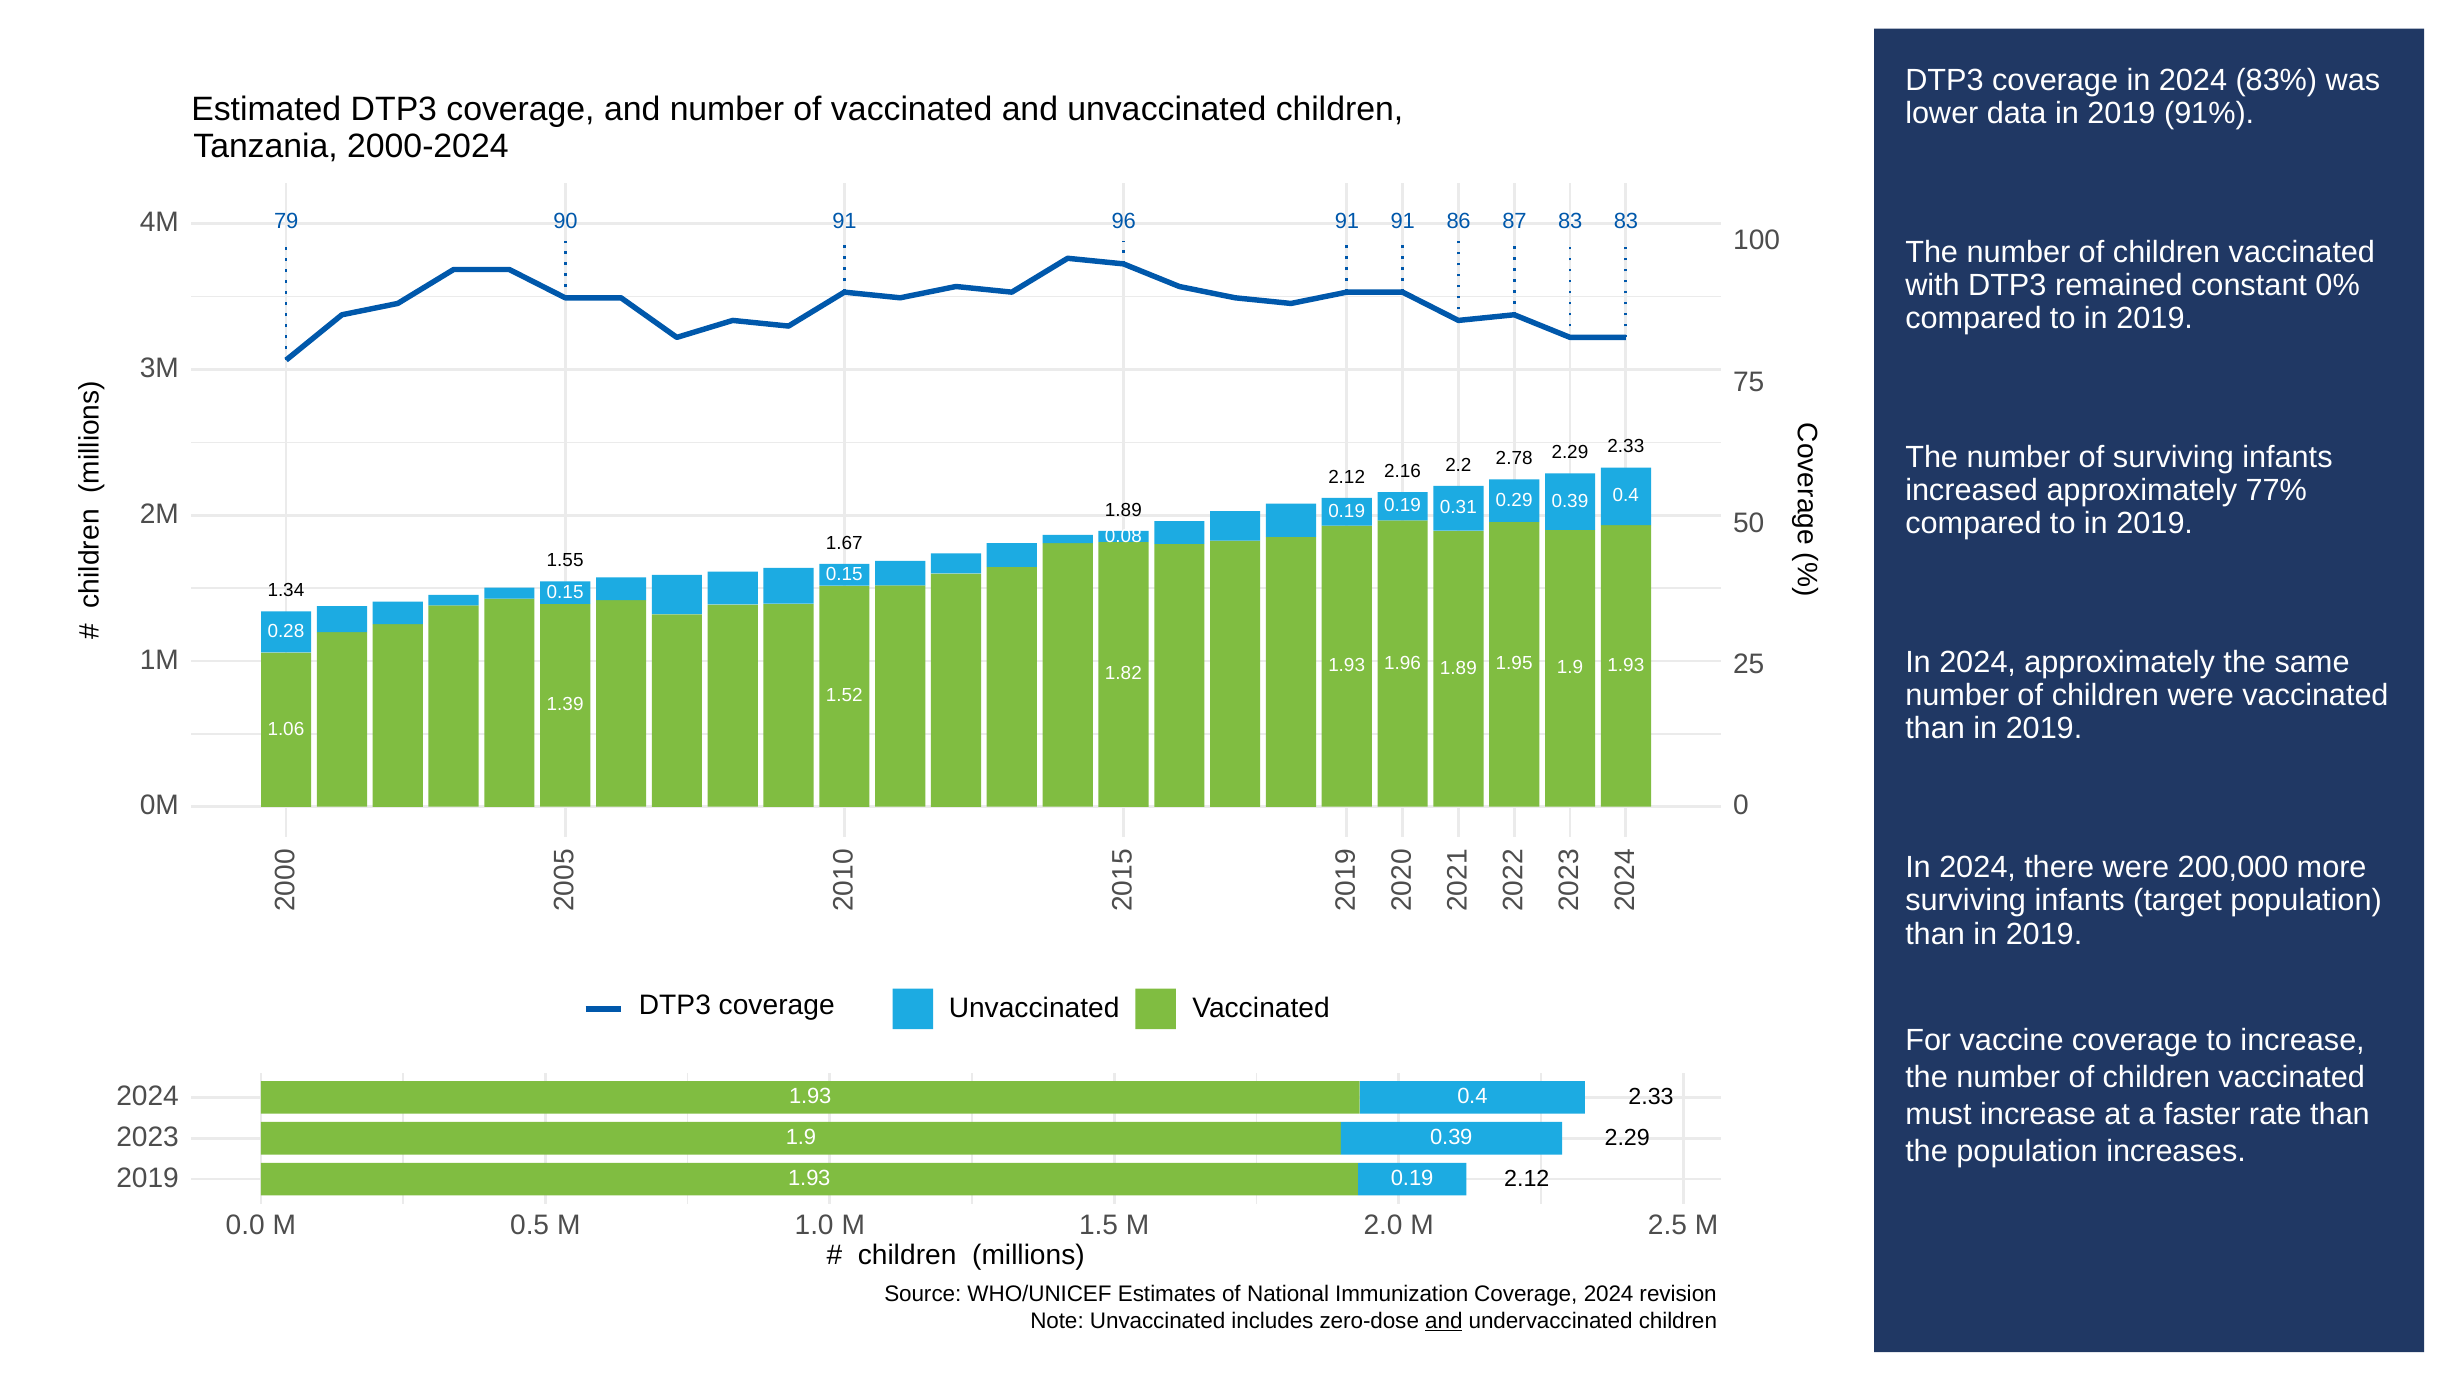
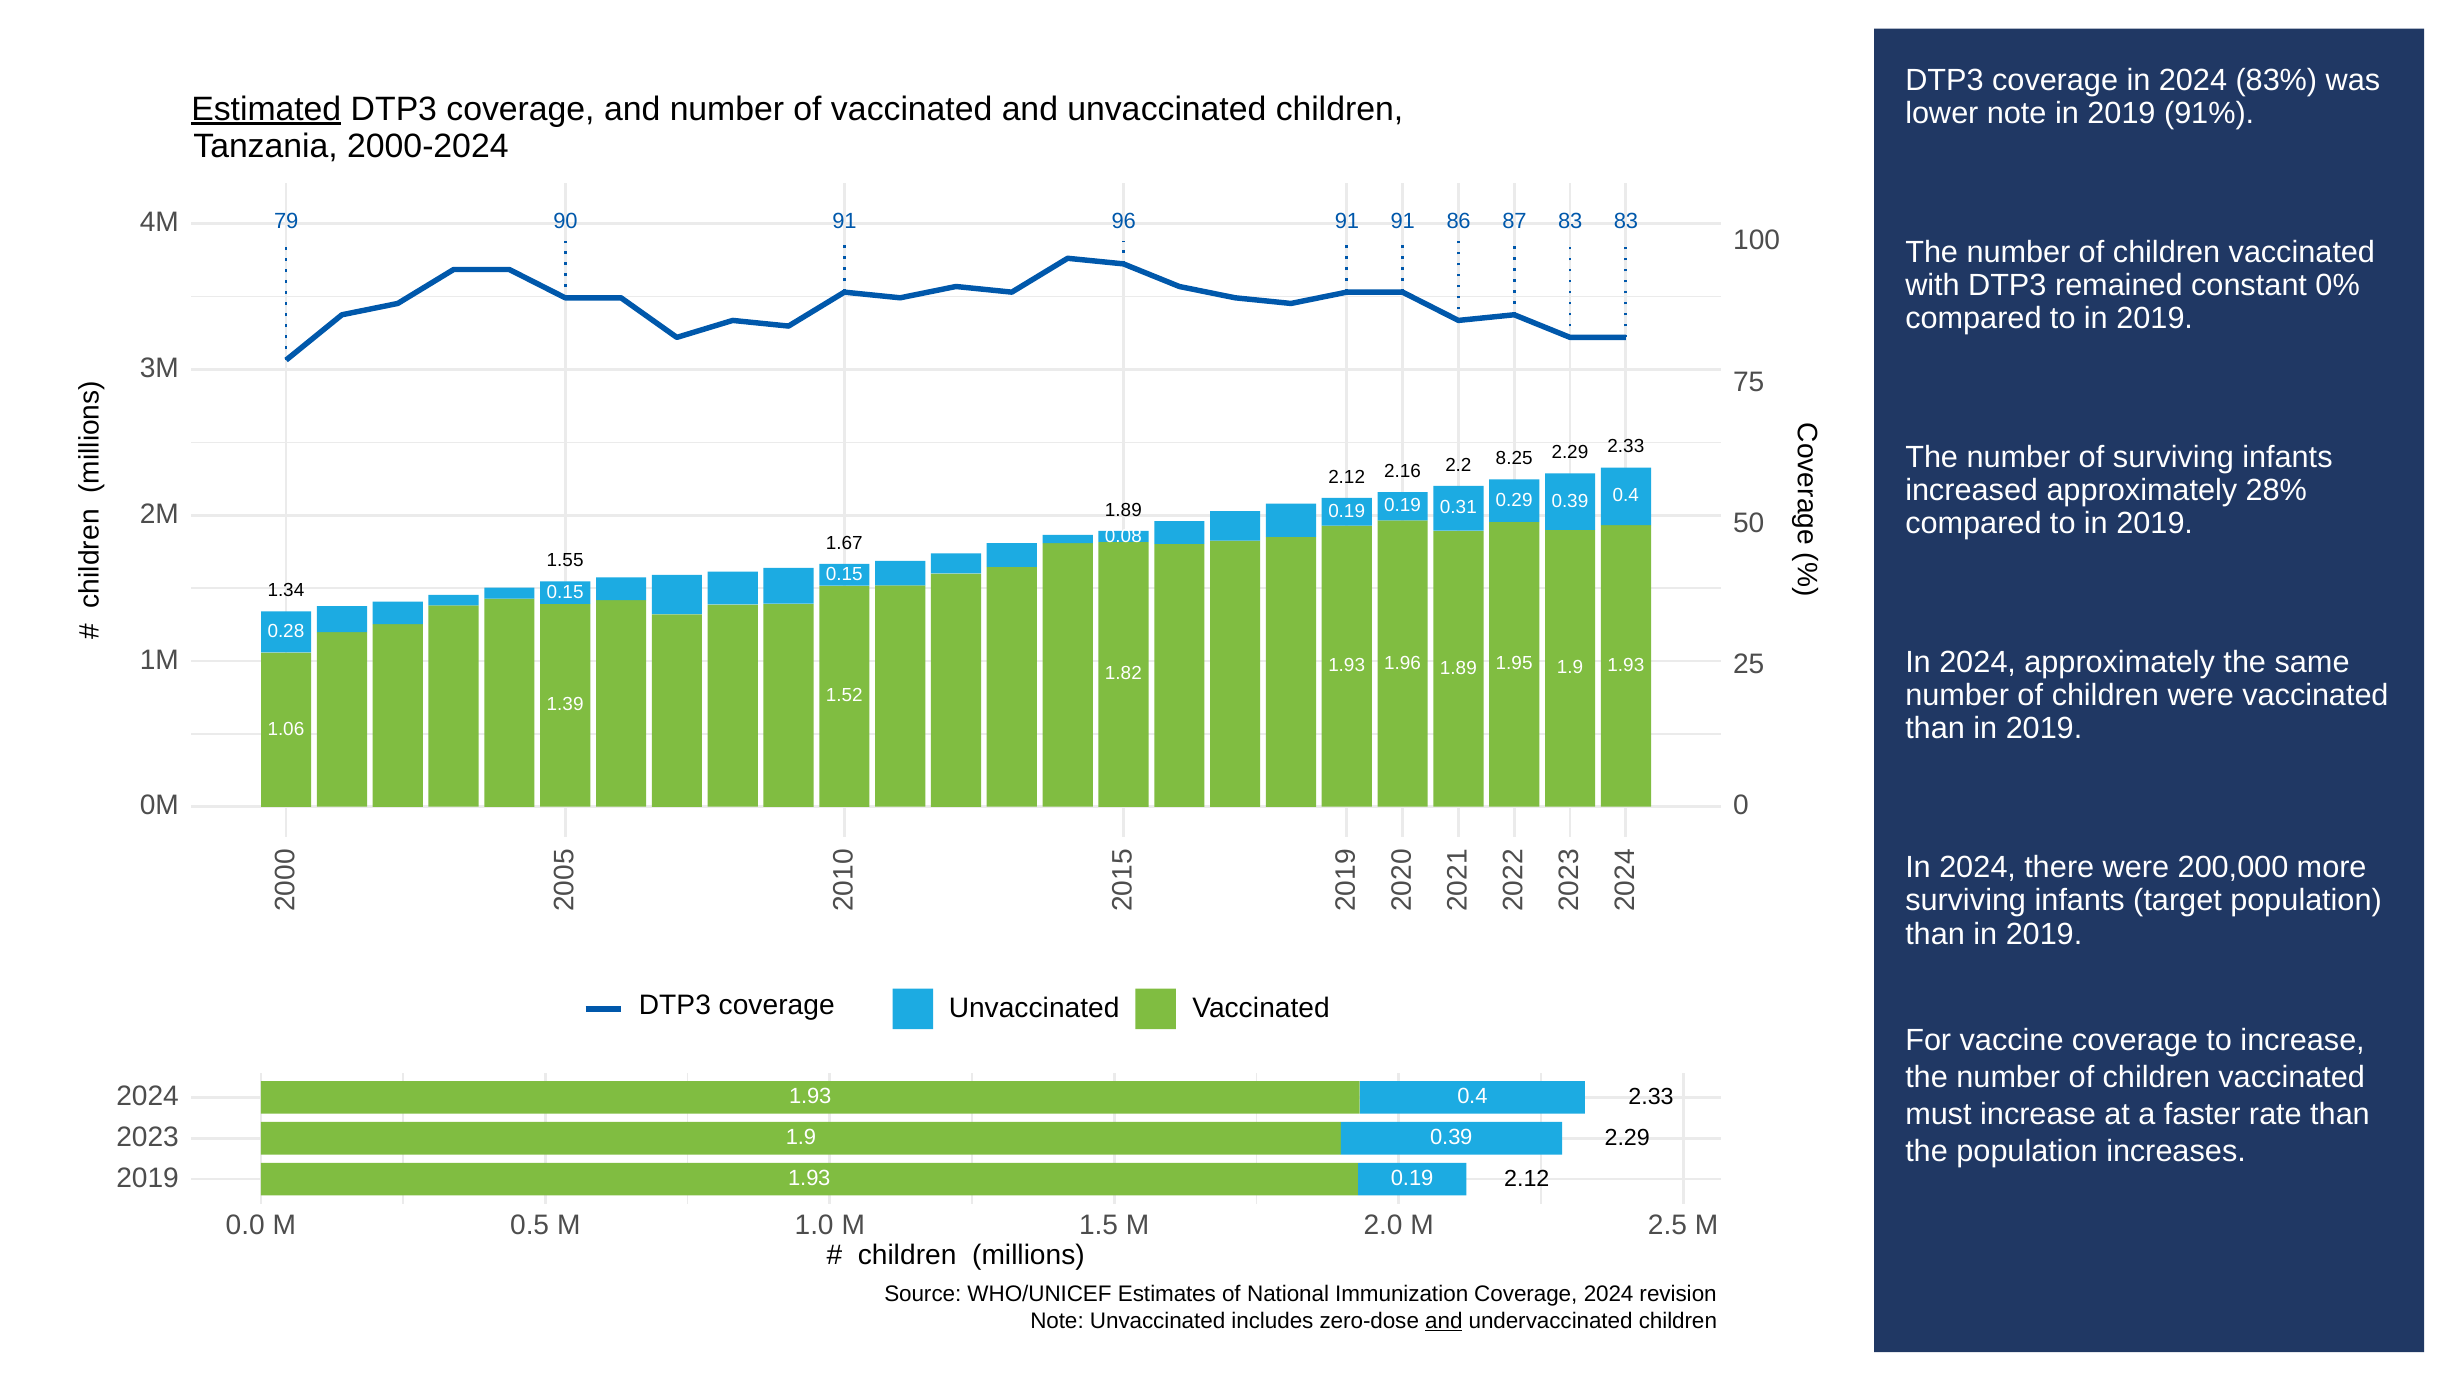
Estimated underline: none -> present (266, 109)
lower data: data -> note (2017, 114)
2.78: 2.78 -> 8.25 (1514, 458)
77%: 77% -> 28% (2276, 491)
